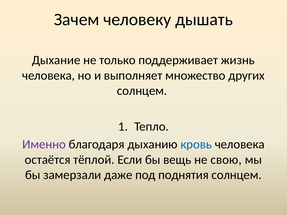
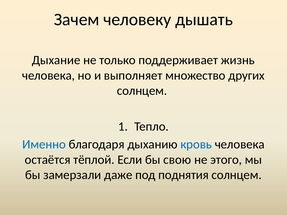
Именно colour: purple -> blue (44, 144)
вещь: вещь -> свою (177, 160)
свою: свою -> этого (226, 160)
